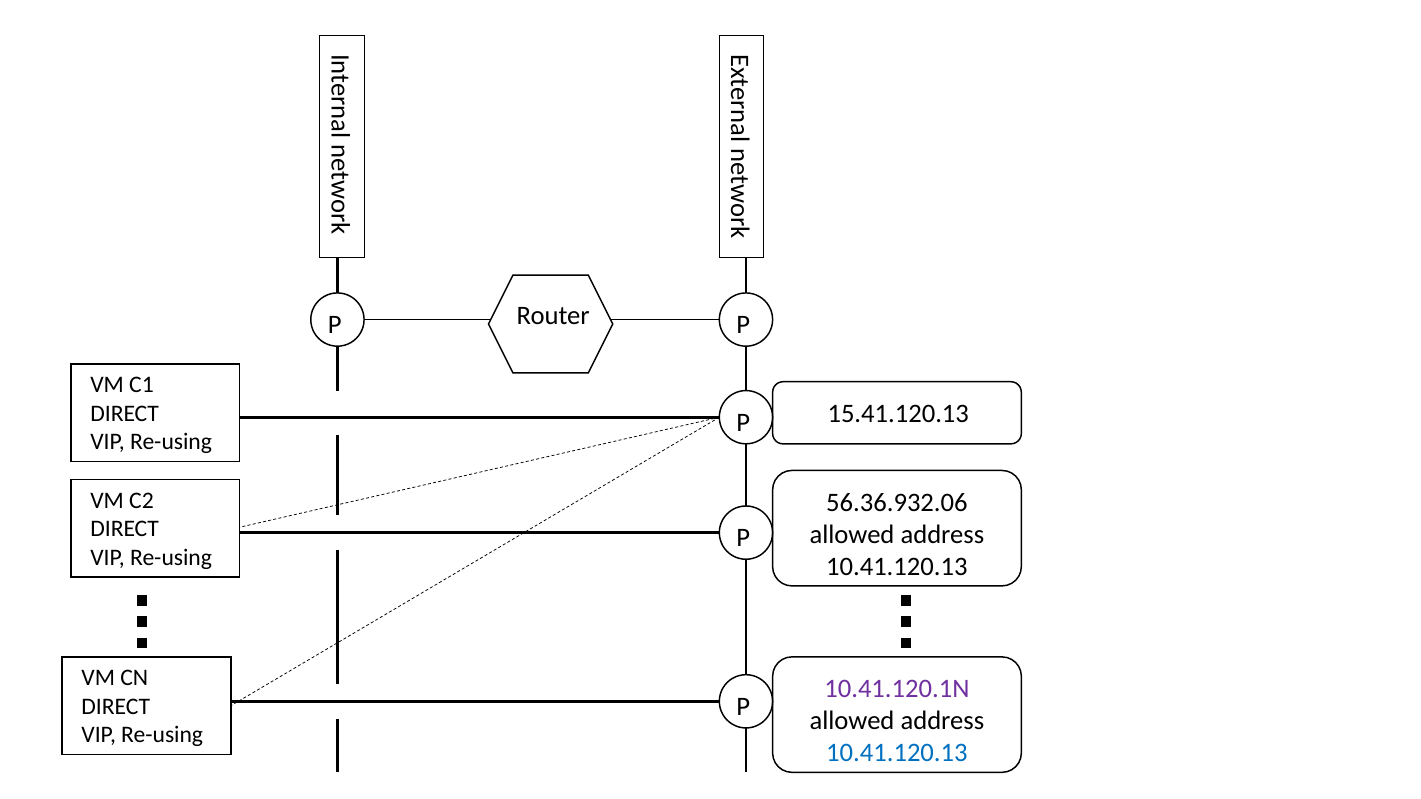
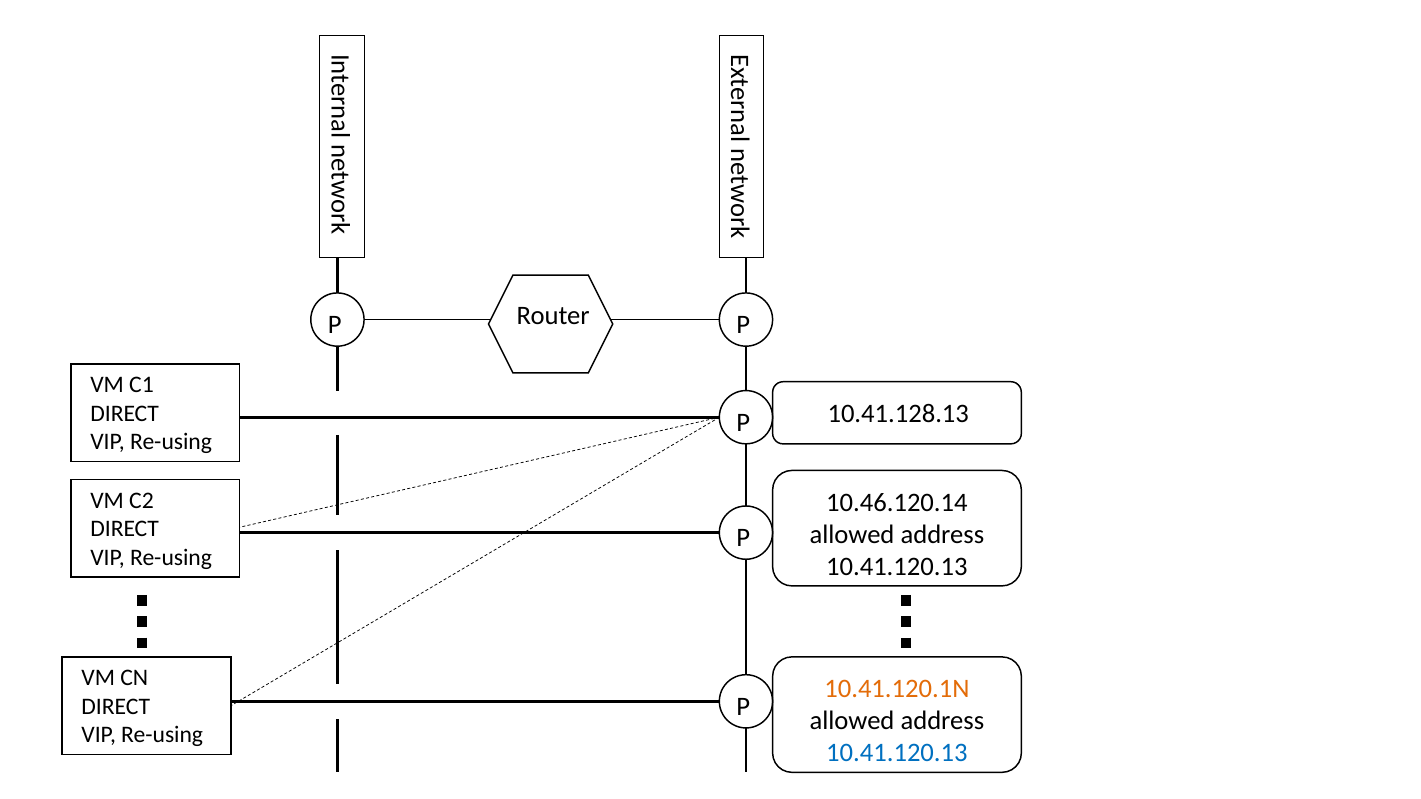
15.41.120.13: 15.41.120.13 -> 10.41.128.13 (898, 414)
56.36.932.06: 56.36.932.06 -> 10.46.120.14 (897, 503)
10.41.120.1N colour: purple -> orange (897, 689)
